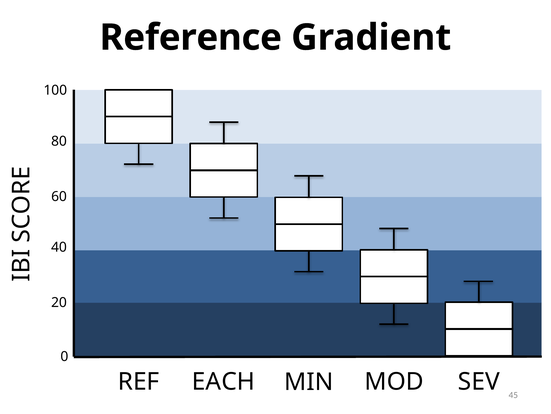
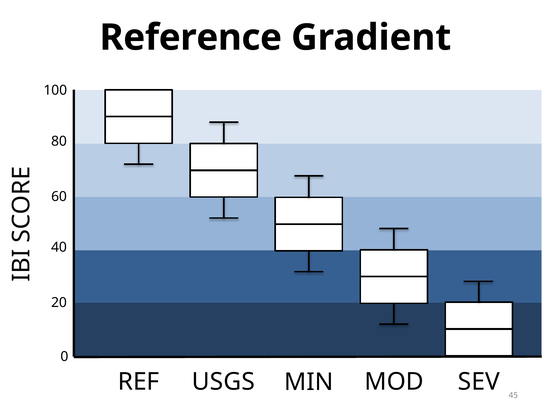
EACH: EACH -> USGS (223, 381)
